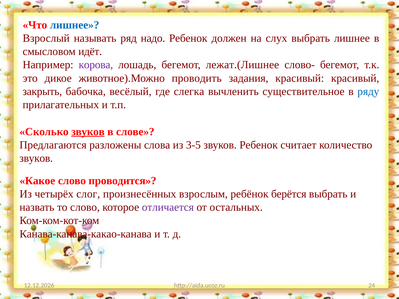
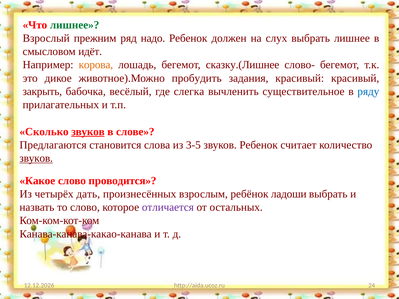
лишнее colour: blue -> green (75, 25)
называть: называть -> прежним (95, 38)
корова colour: purple -> orange (96, 65)
лежат.(Лишнее: лежат.(Лишнее -> сказку.(Лишнее (243, 65)
проводить: проводить -> пробудить (197, 78)
разложены: разложены -> становится (115, 145)
звуков underline: none -> present (36, 158)
слог: слог -> дать (88, 194)
берётся: берётся -> ладоши (289, 194)
